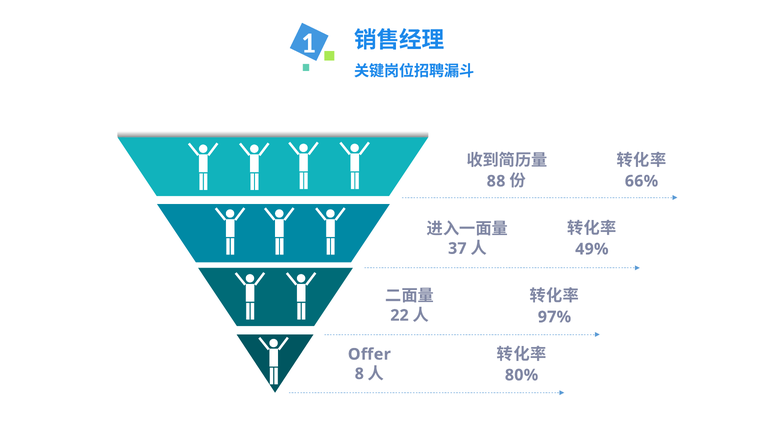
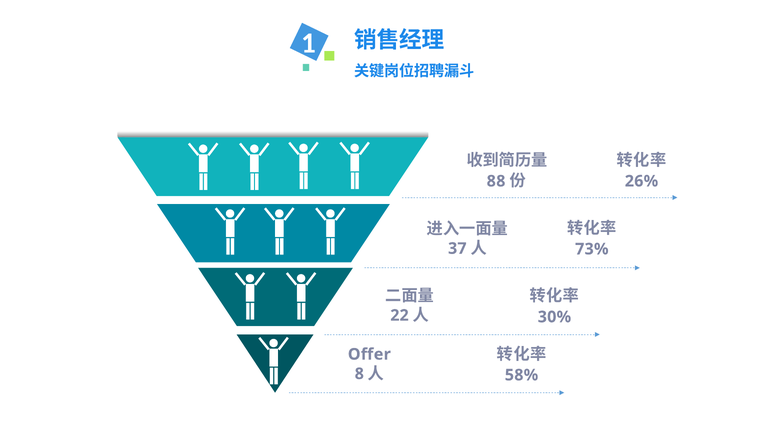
66%: 66% -> 26% (641, 181)
49%: 49% -> 73% (592, 249)
97%: 97% -> 30% (554, 317)
80%: 80% -> 58% (522, 375)
